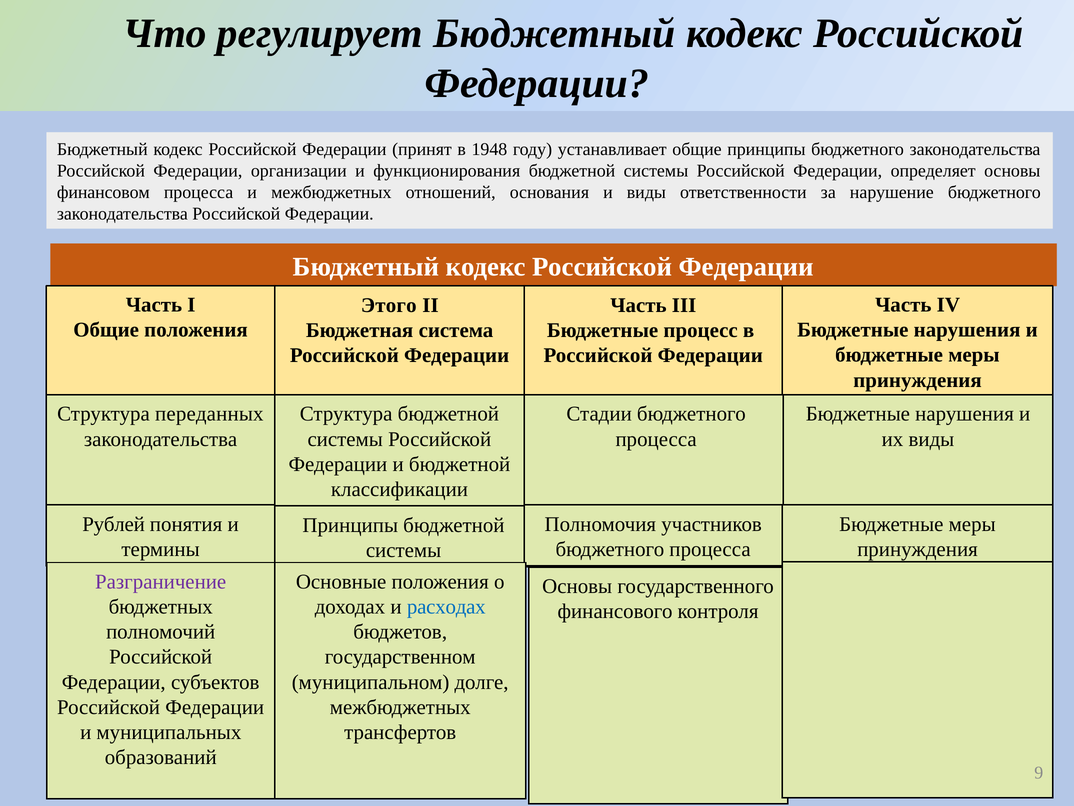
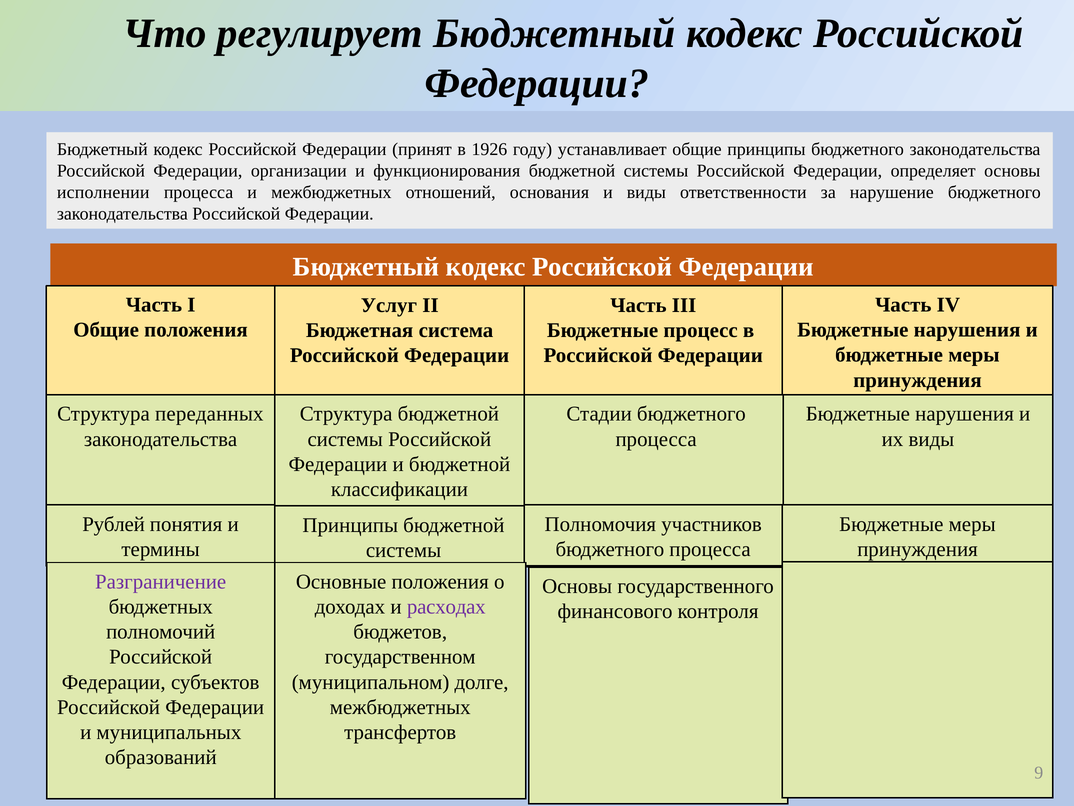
1948: 1948 -> 1926 (489, 149)
финансовом: финансовом -> исполнении (103, 192)
Этого: Этого -> Услуг (389, 305)
расходах colour: blue -> purple (446, 607)
